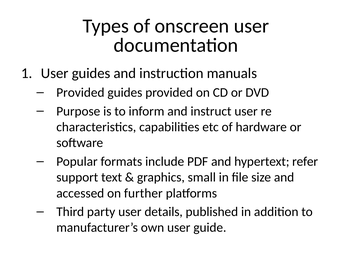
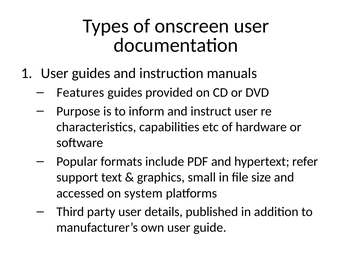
Provided: Provided -> Features (80, 93)
further: further -> system (143, 193)
